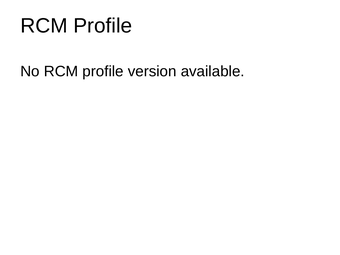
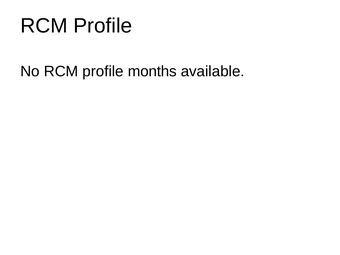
version: version -> months (152, 71)
